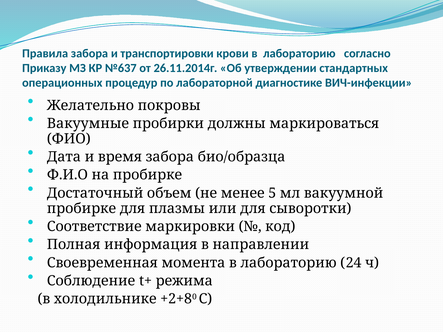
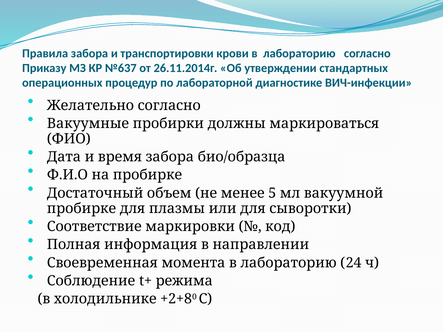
Желательно покровы: покровы -> согласно (169, 105)
